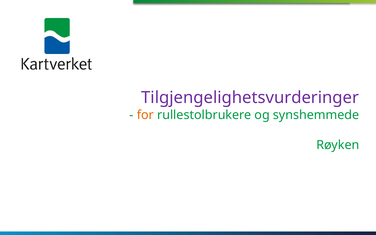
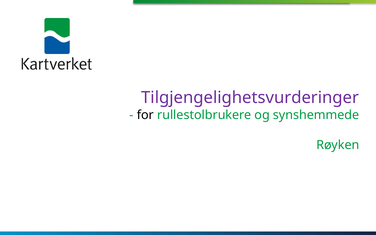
for colour: orange -> black (145, 115)
